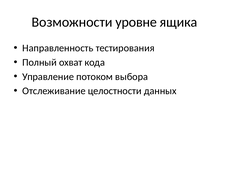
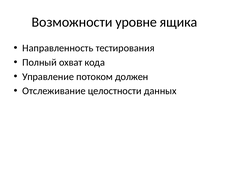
выбора: выбора -> должен (132, 77)
